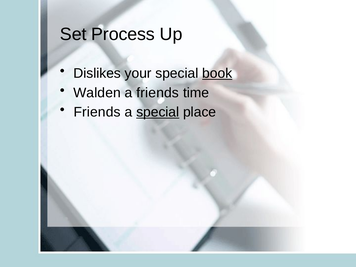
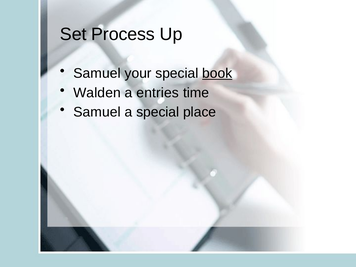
Dislikes: Dislikes -> Samuel (97, 73)
a friends: friends -> entries (158, 93)
Friends: Friends -> Samuel (97, 112)
special underline: present -> none (158, 112)
